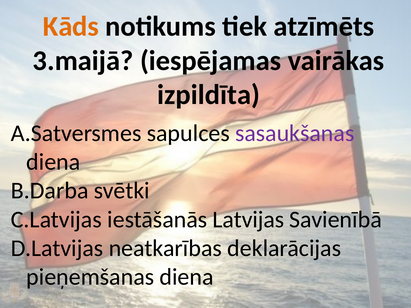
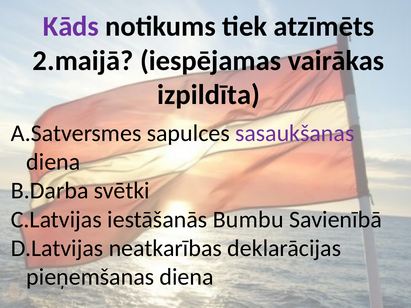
Kāds colour: orange -> purple (71, 26)
3.maijā: 3.maijā -> 2.maijā (83, 61)
Latvijas: Latvijas -> Bumbu (248, 220)
